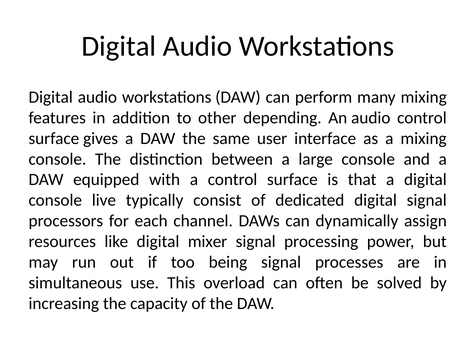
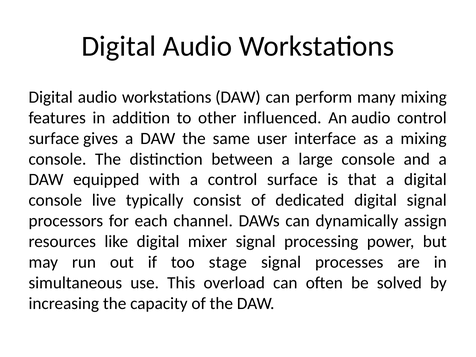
depending: depending -> influenced (282, 118)
being: being -> stage (228, 262)
